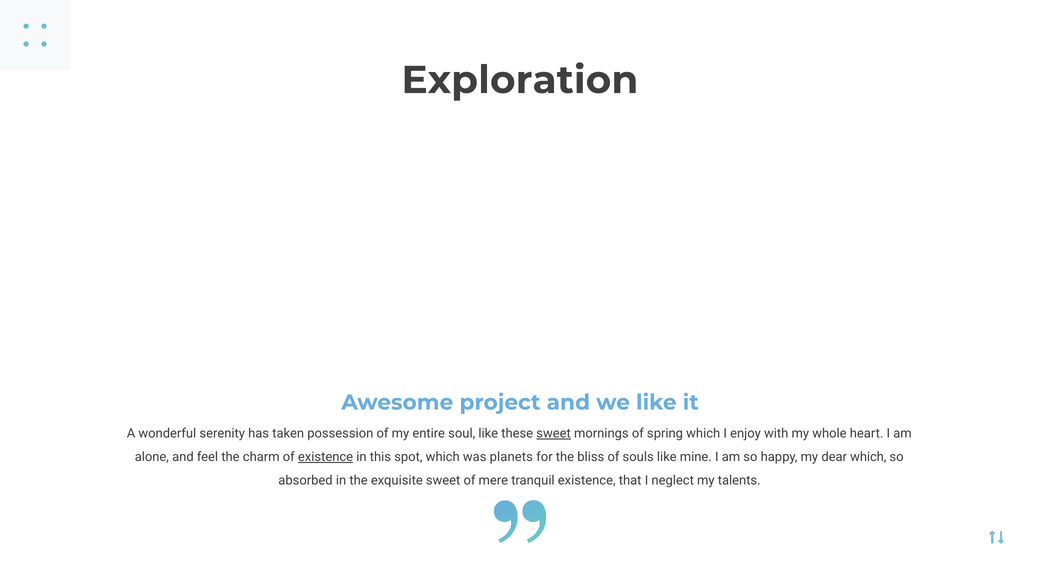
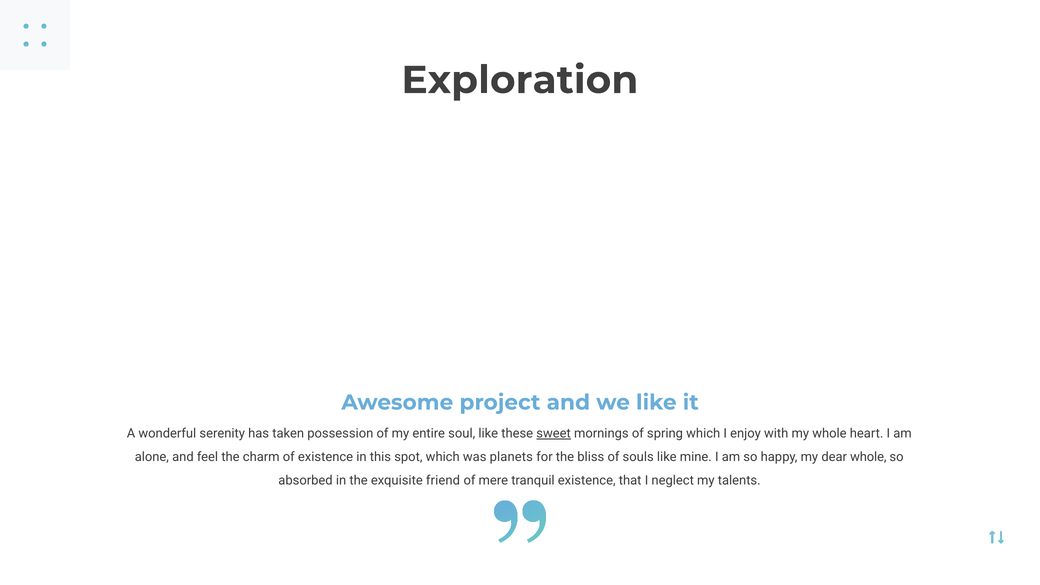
existence underline: present -> none (326, 457)
dear which: which -> whole (868, 457)
exquisite sweet: sweet -> friend (443, 480)
